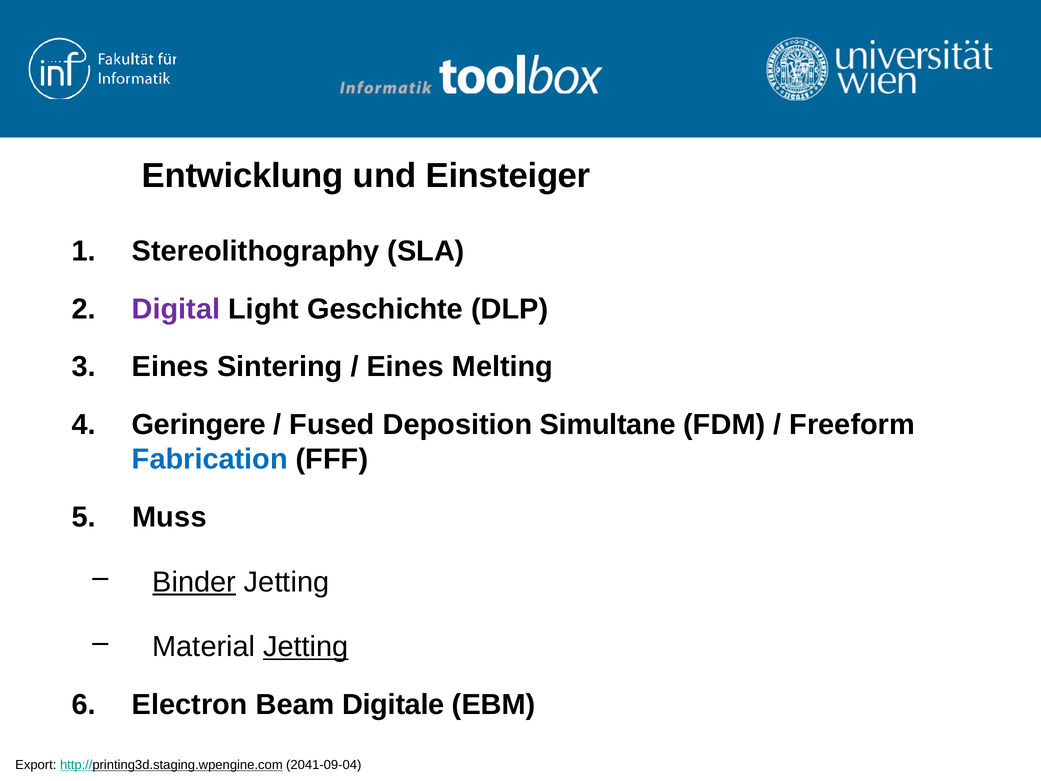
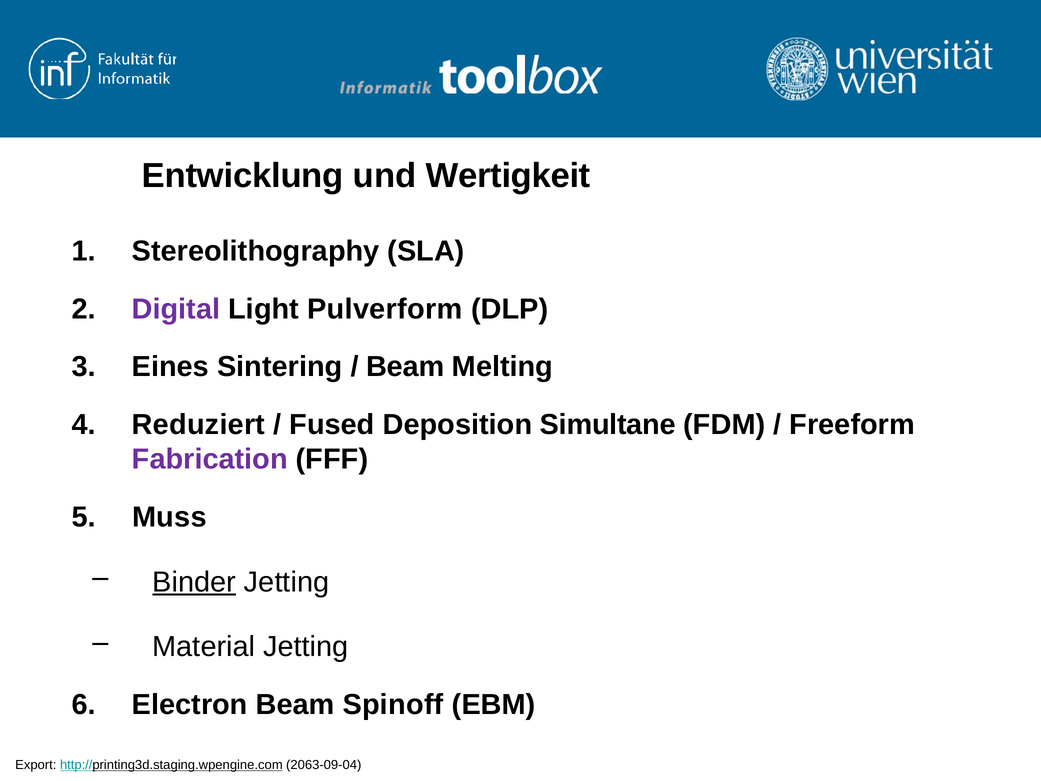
Einsteiger: Einsteiger -> Wertigkeit (508, 176)
Geschichte: Geschichte -> Pulverform (385, 309)
Eines: Eines -> Beam (405, 367)
Geringere: Geringere -> Reduziert (199, 425)
Fabrication colour: blue -> purple (210, 459)
Jetting underline: present -> none (306, 647)
Digitale: Digitale -> Spinoff (393, 704)
2041-09-04: 2041-09-04 -> 2063-09-04 (324, 765)
